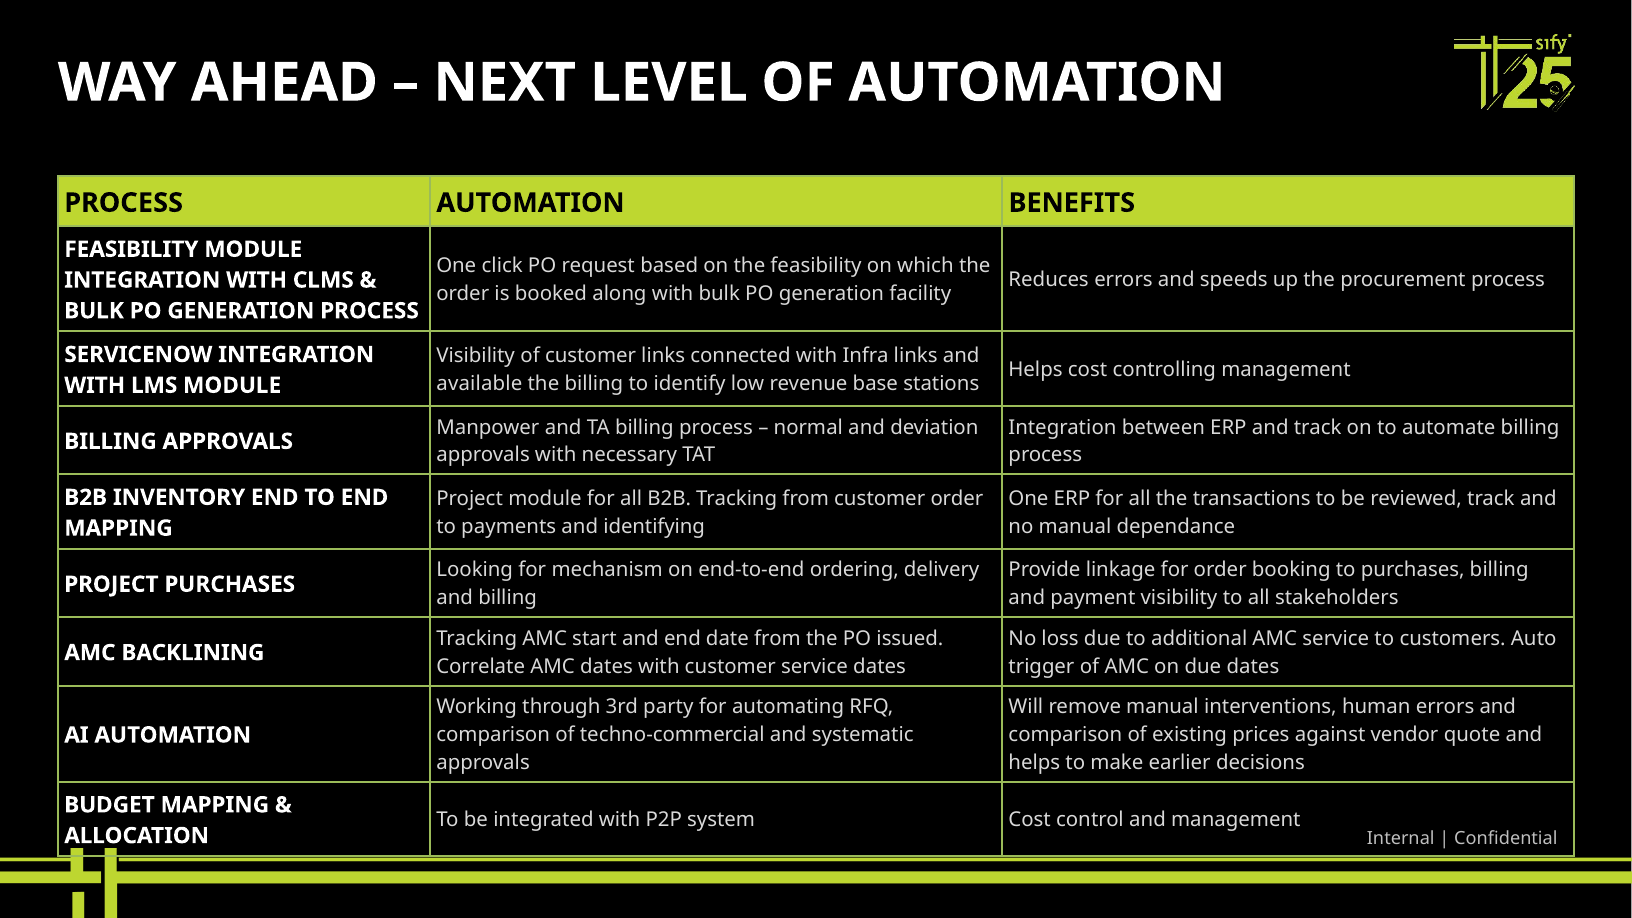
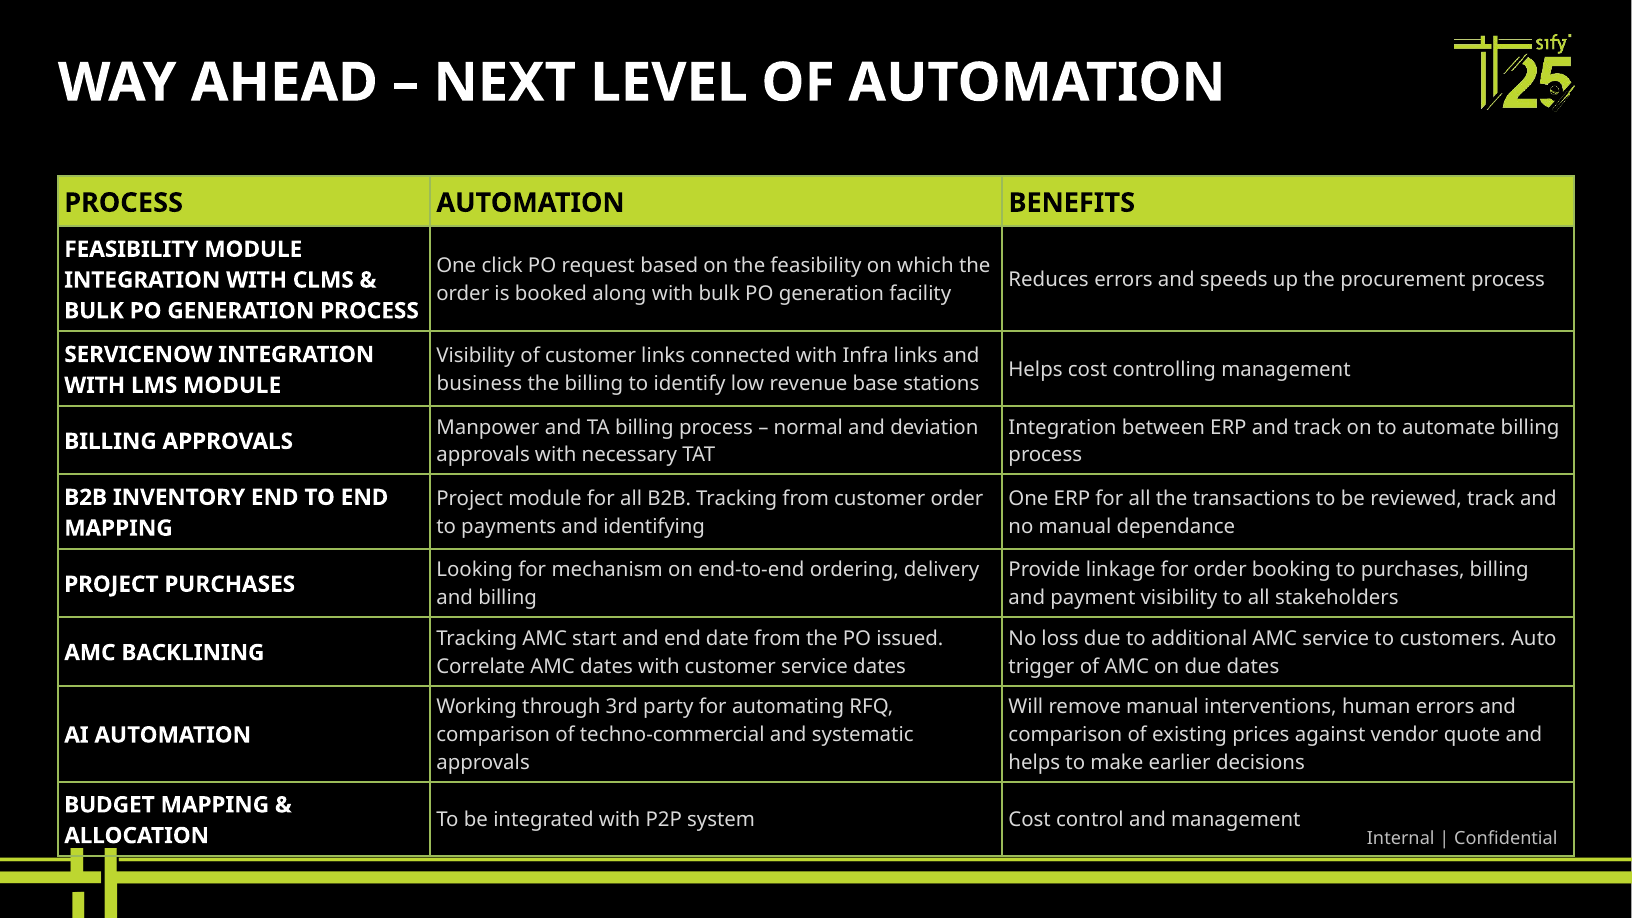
available: available -> business (479, 384)
